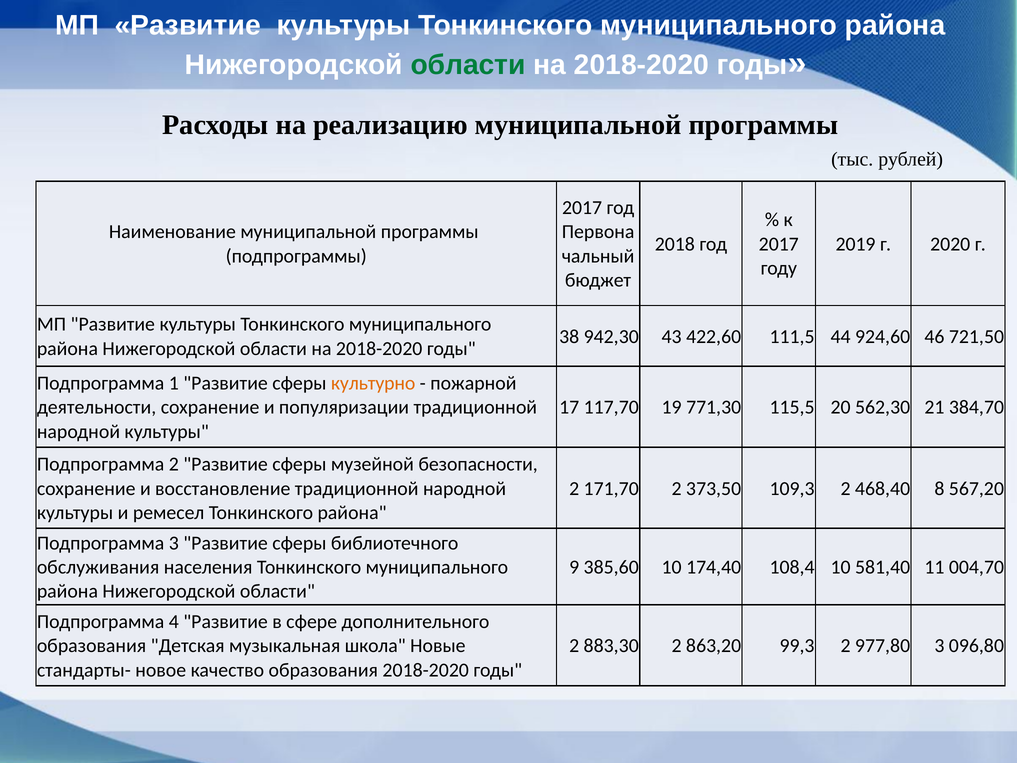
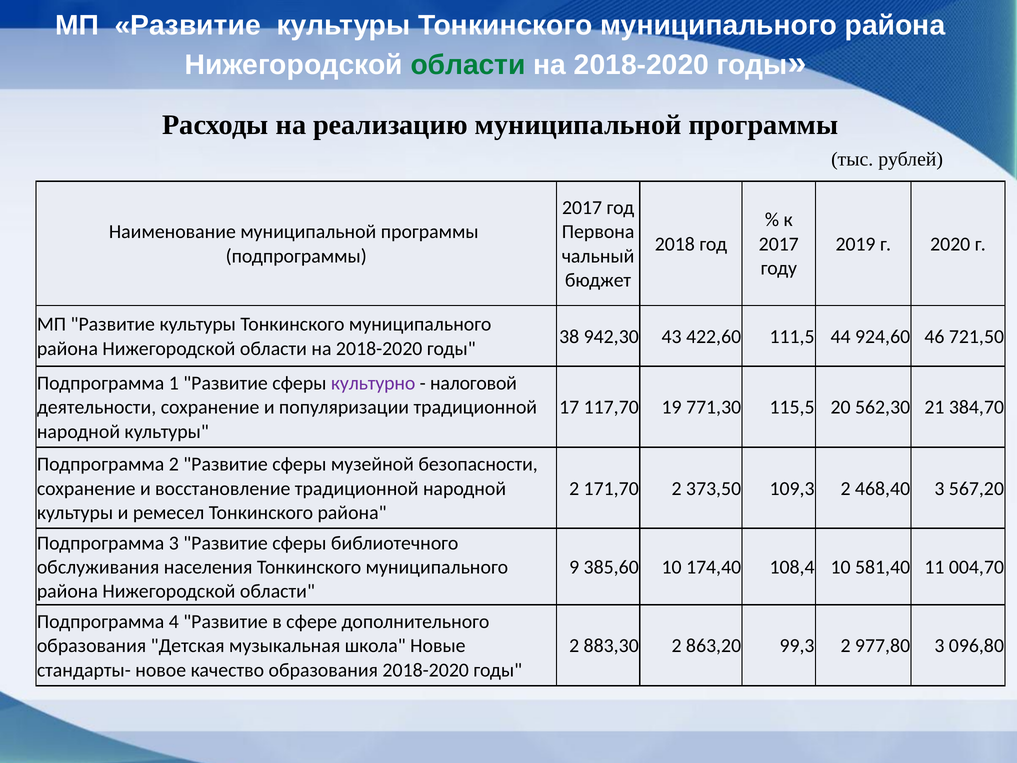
культурно colour: orange -> purple (373, 383)
пожарной: пожарной -> налоговой (474, 383)
468,40 8: 8 -> 3 (939, 488)
